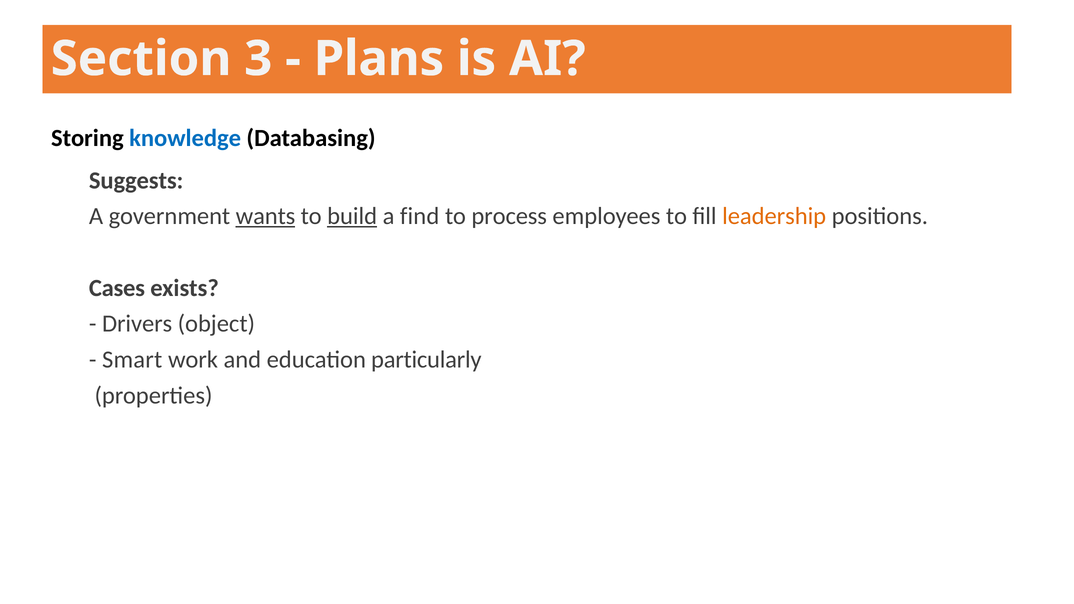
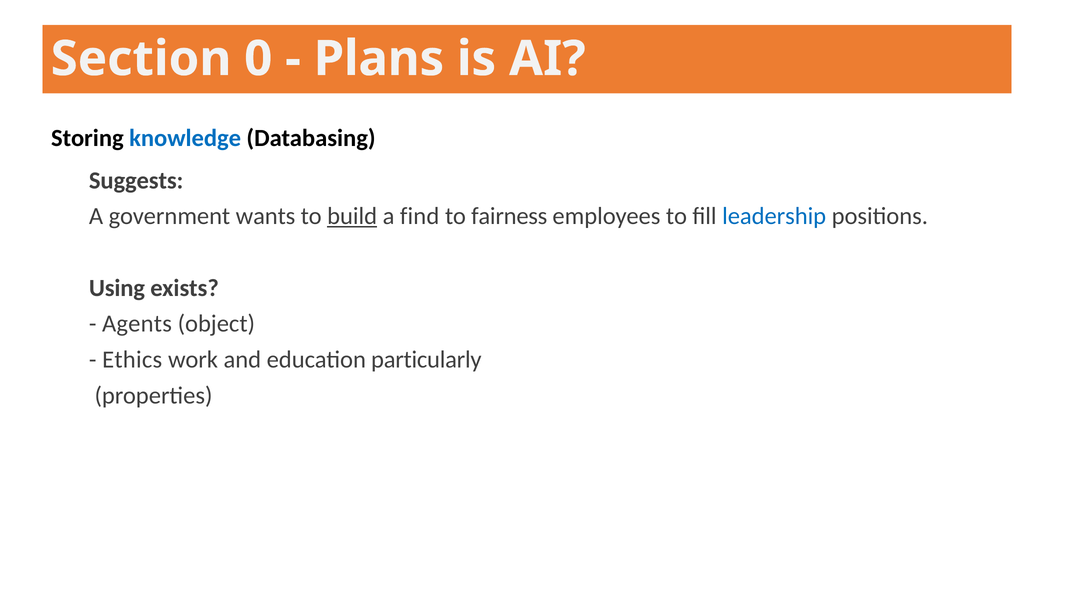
3: 3 -> 0 (258, 59)
wants underline: present -> none (266, 216)
process: process -> fairness (509, 216)
leadership colour: orange -> blue (774, 216)
Cases: Cases -> Using (117, 288)
Drivers: Drivers -> Agents (137, 324)
Smart: Smart -> Ethics (132, 360)
